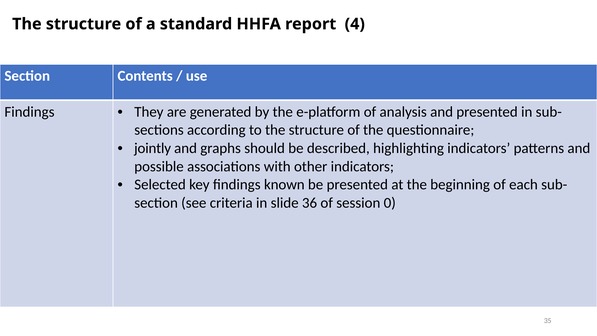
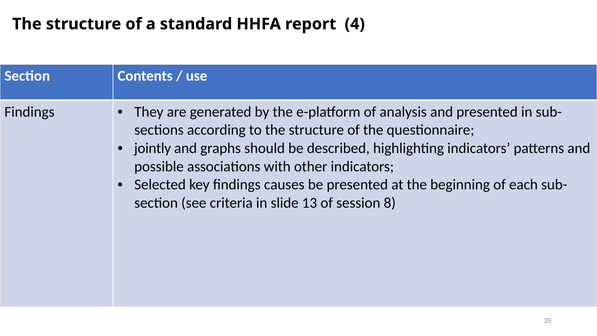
known: known -> causes (284, 185)
36: 36 -> 13 (310, 203)
0: 0 -> 8 (390, 203)
